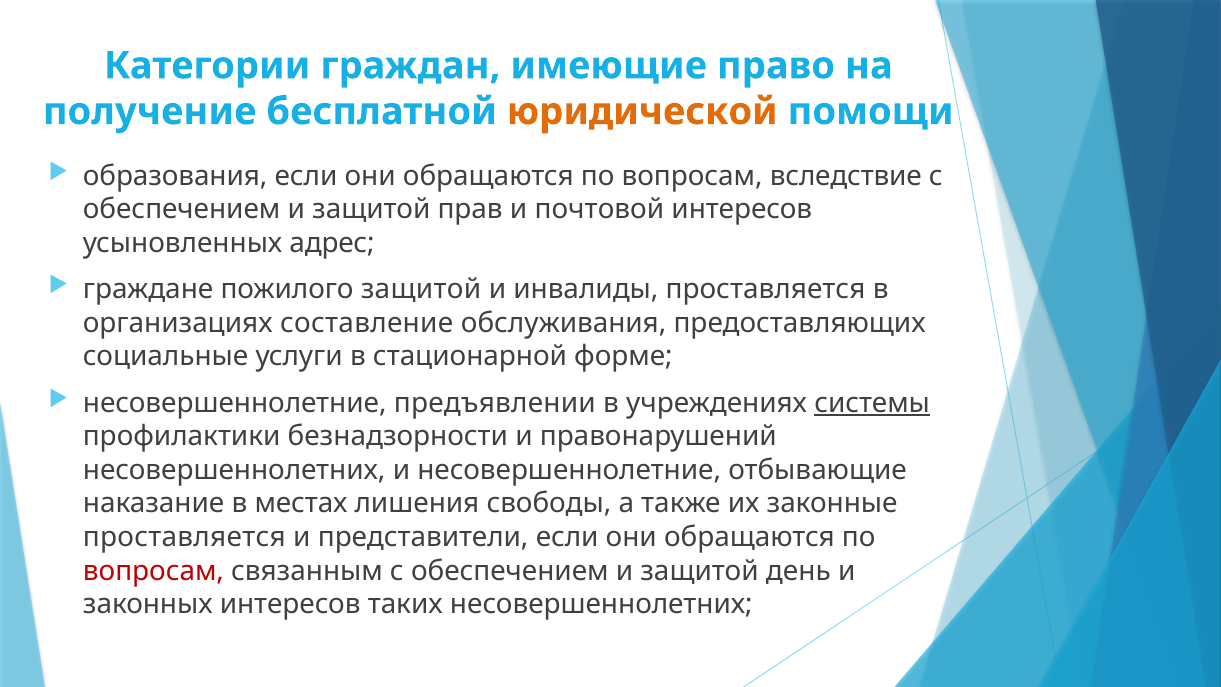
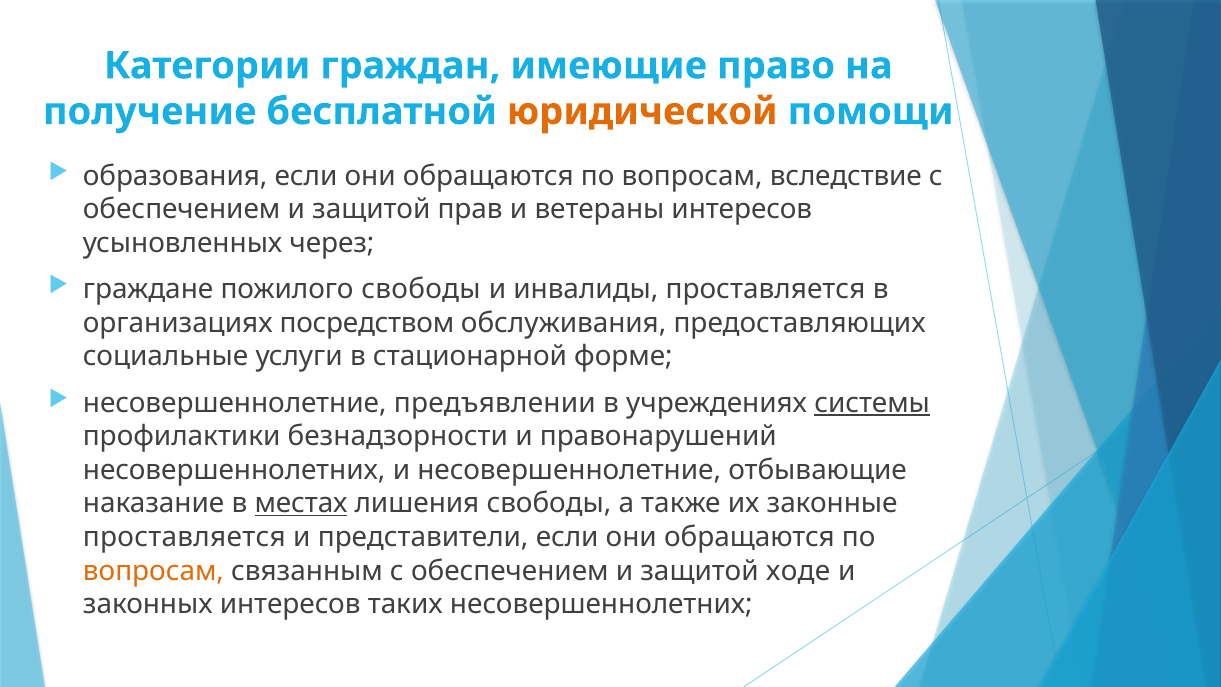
почтовой: почтовой -> ветераны (599, 209)
адрес: адрес -> через (332, 243)
пожилого защитой: защитой -> свободы (421, 289)
составление: составление -> посредством (367, 323)
местах underline: none -> present (301, 503)
вопросам colour: red -> orange (153, 571)
день: день -> ходе (798, 571)
